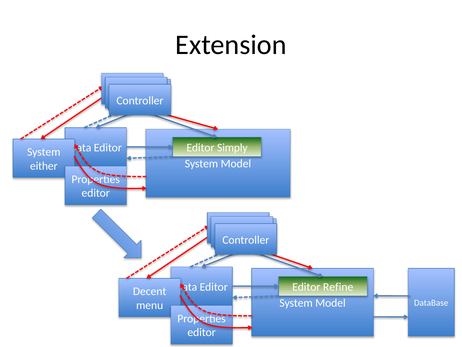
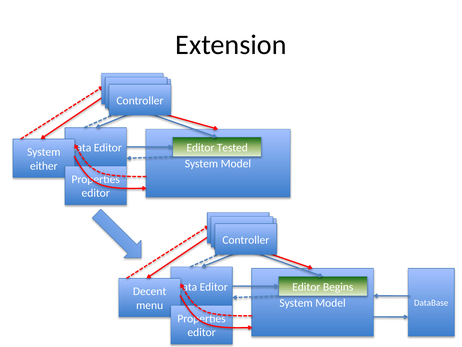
Simply: Simply -> Tested (232, 147)
Refine: Refine -> Begins (338, 287)
